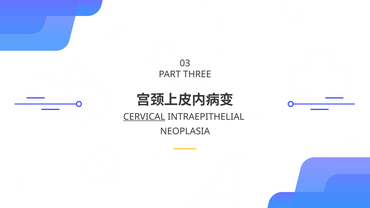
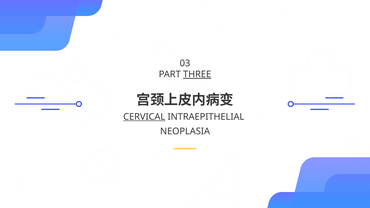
THREE underline: none -> present (197, 74)
